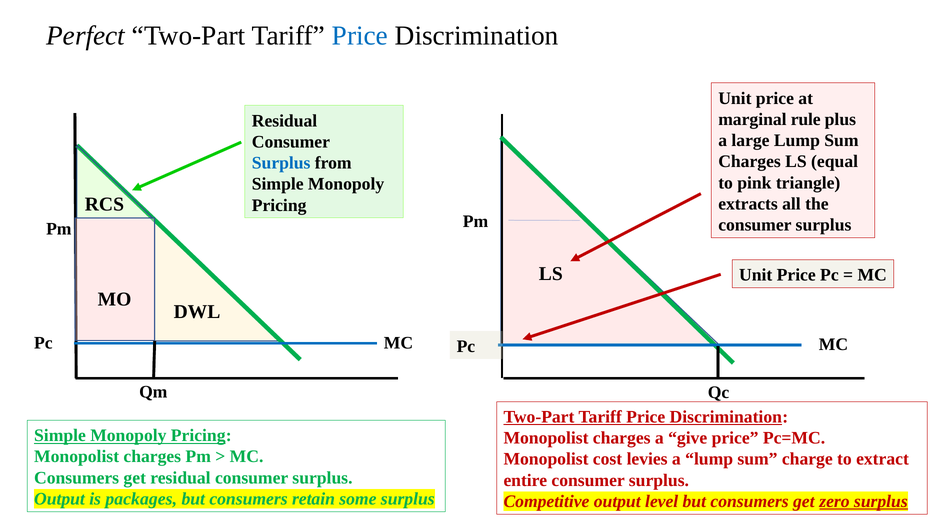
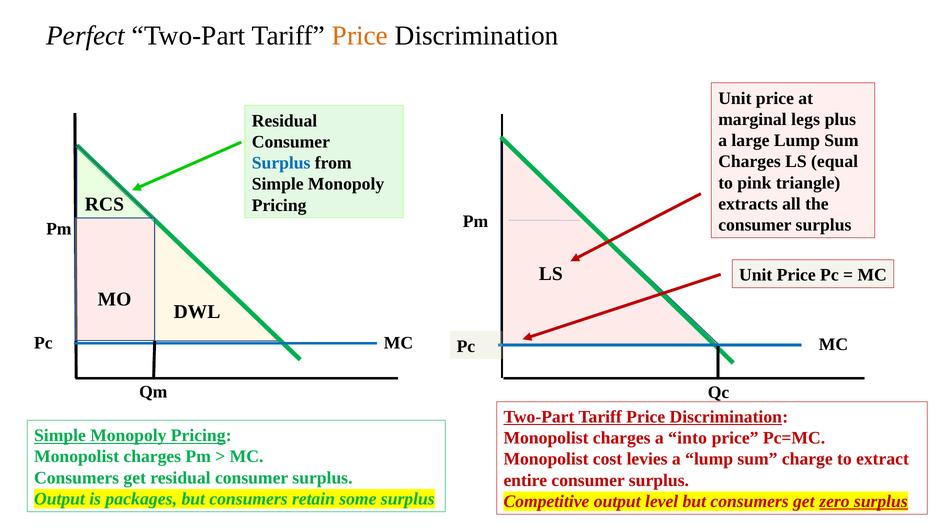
Price colour: blue -> orange (360, 36)
rule: rule -> legs (806, 119)
give: give -> into (688, 438)
